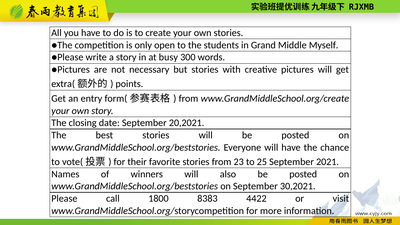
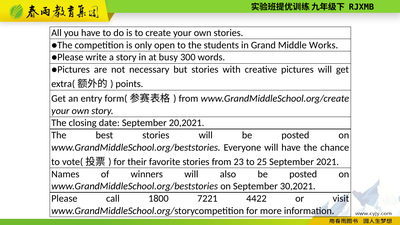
Myself: Myself -> Works (324, 45)
8383: 8383 -> 7221 (207, 199)
